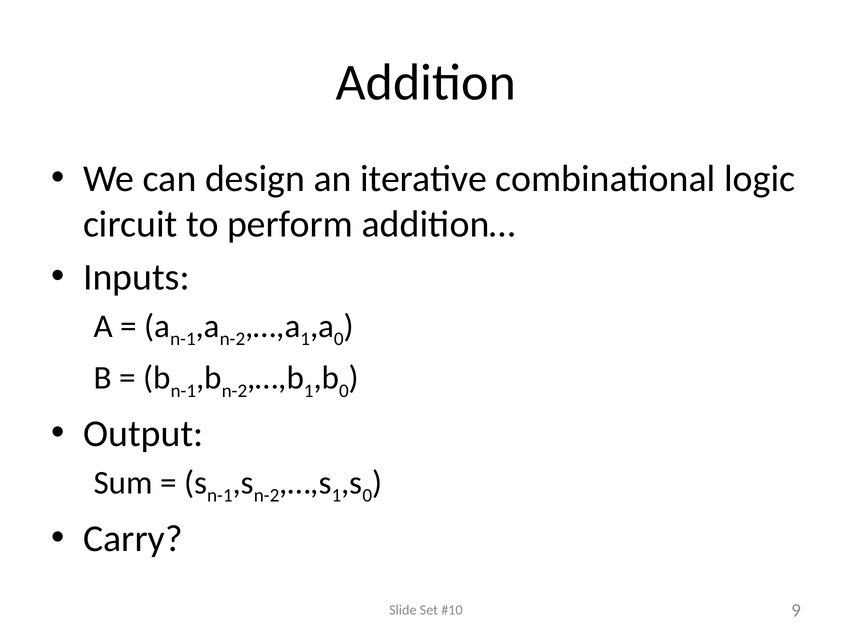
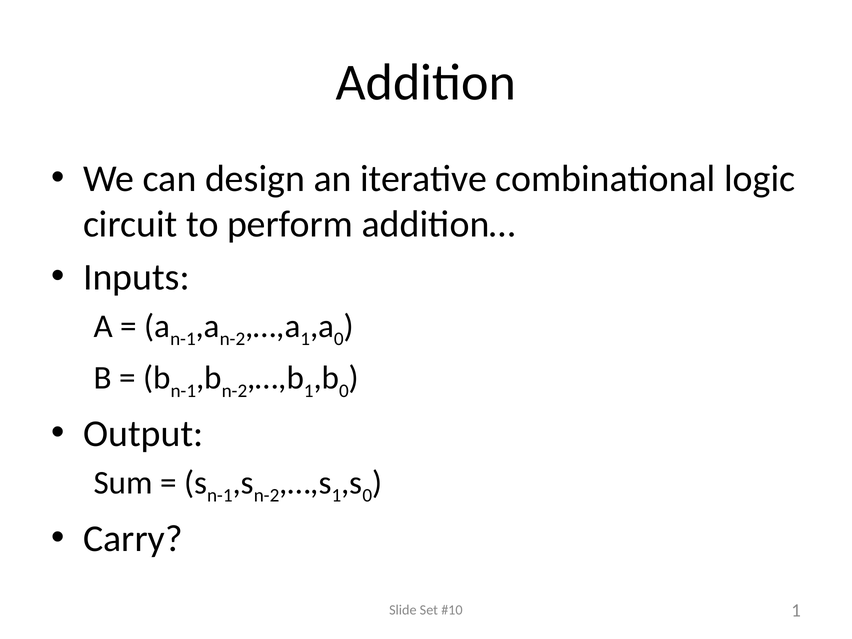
9: 9 -> 1 (796, 610)
